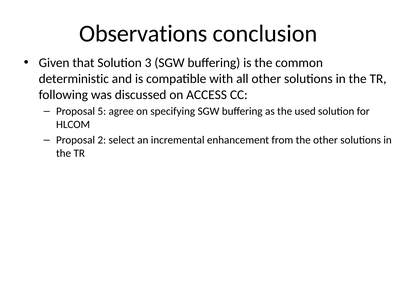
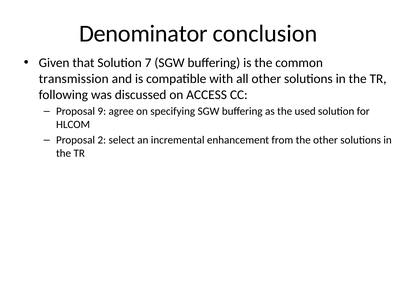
Observations: Observations -> Denominator (143, 34)
3: 3 -> 7 (148, 63)
deterministic: deterministic -> transmission (74, 79)
5: 5 -> 9 (102, 111)
